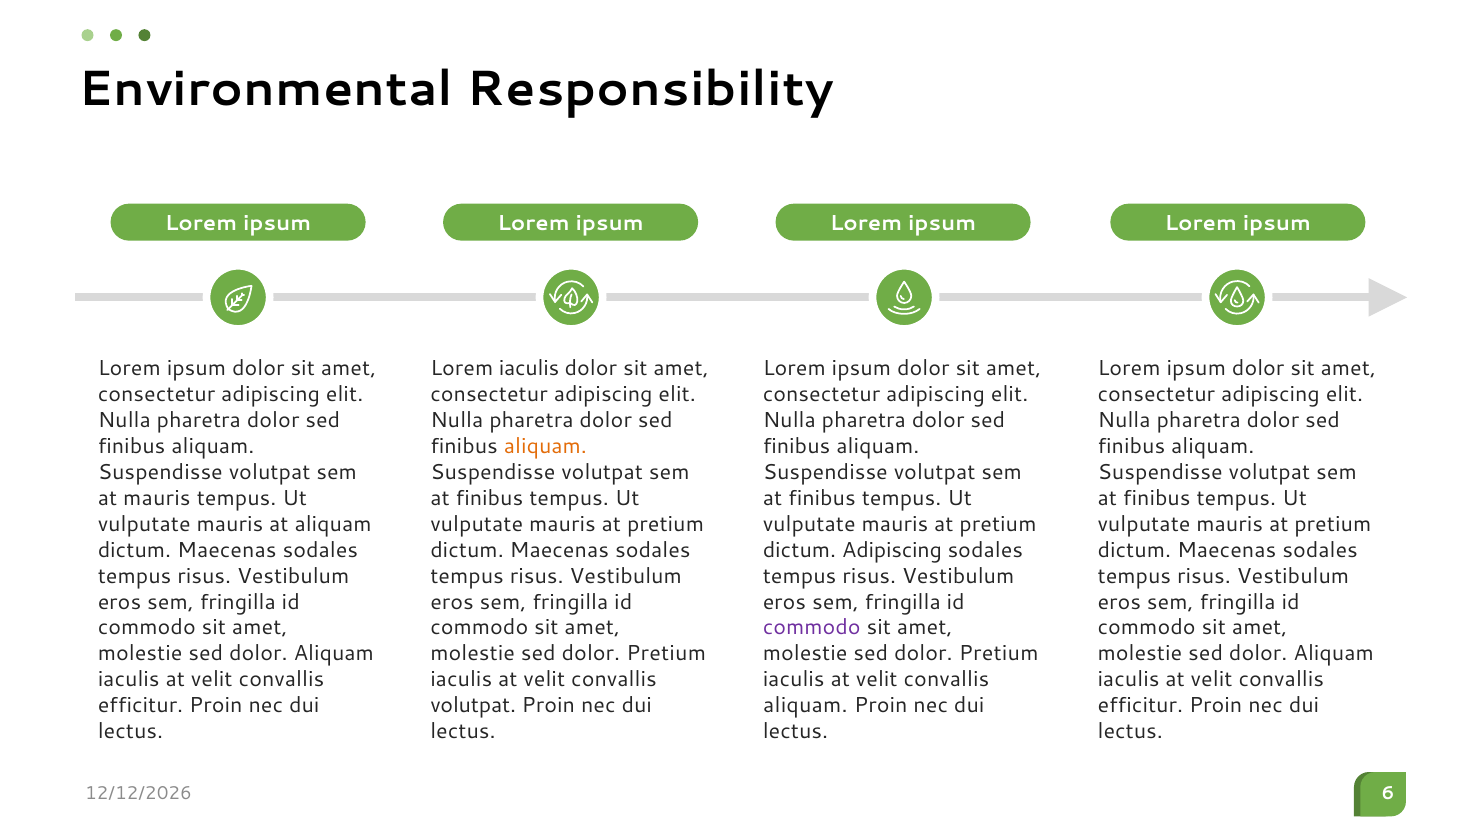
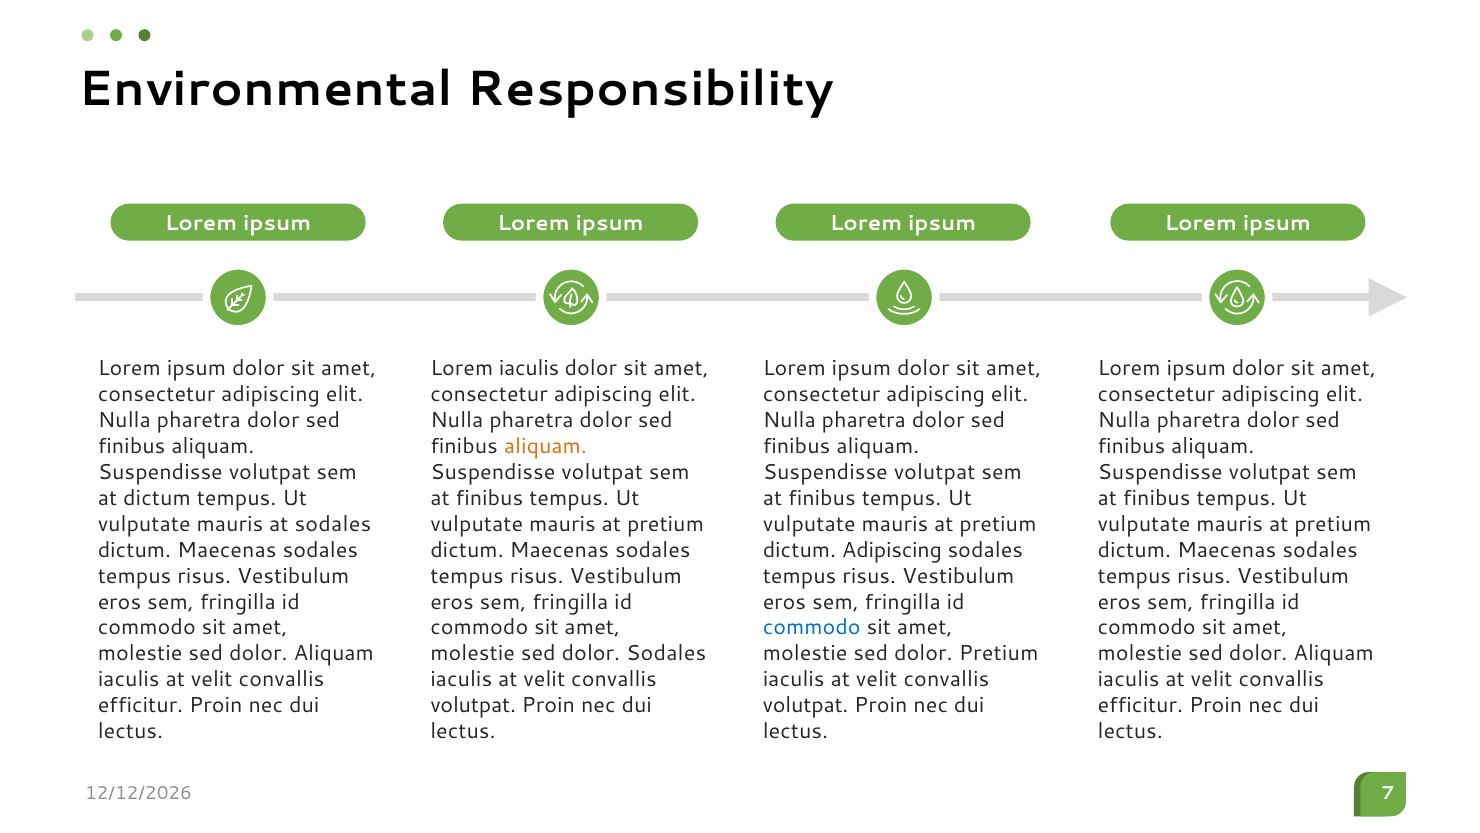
at mauris: mauris -> dictum (157, 498)
at aliquam: aliquam -> sodales (333, 524)
commodo colour: purple -> blue (812, 627)
Pretium: Pretium -> Sodales (666, 653)
aliquam: aliquam -> volutpat (806, 705)
6: 6 -> 7 (1388, 793)
